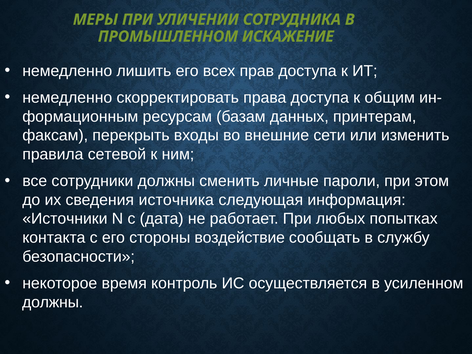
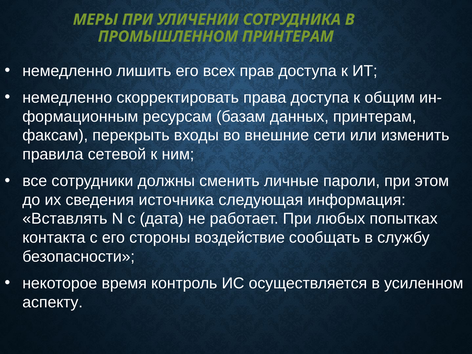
ПРОМЫШЛЕННОМ ИСКАЖЕНИЕ: ИСКАЖЕНИЕ -> ПРИНТЕРАМ (288, 37)
Источники: Источники -> Вставлять (65, 219)
должны: должны -> аспекту (53, 302)
